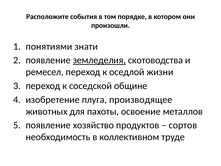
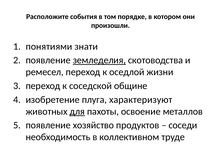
производящее: производящее -> характеризуют (141, 99)
для underline: none -> present (77, 111)
сортов: сортов -> соседи (183, 125)
